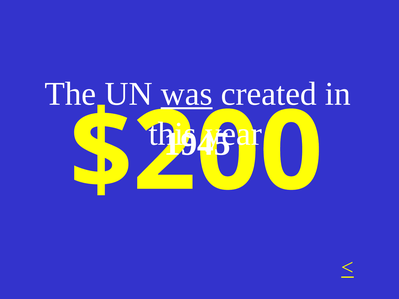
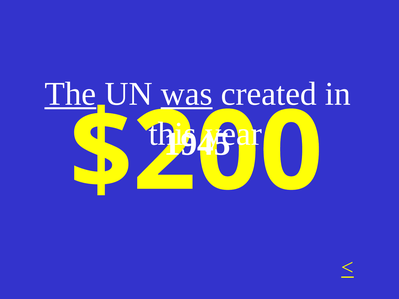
The underline: none -> present (70, 94)
